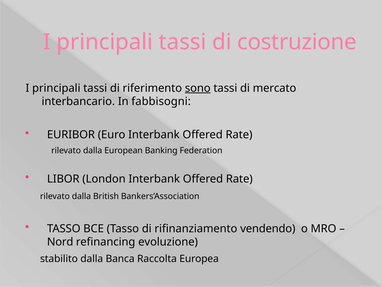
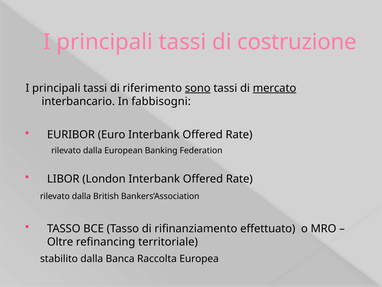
mercato underline: none -> present (275, 88)
vendendo: vendendo -> effettuato (268, 228)
Nord: Nord -> Oltre (60, 242)
evoluzione: evoluzione -> territoriale (168, 242)
